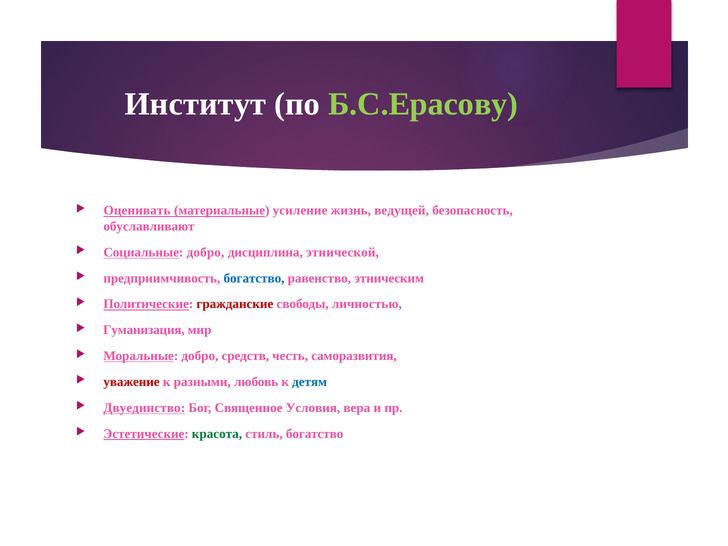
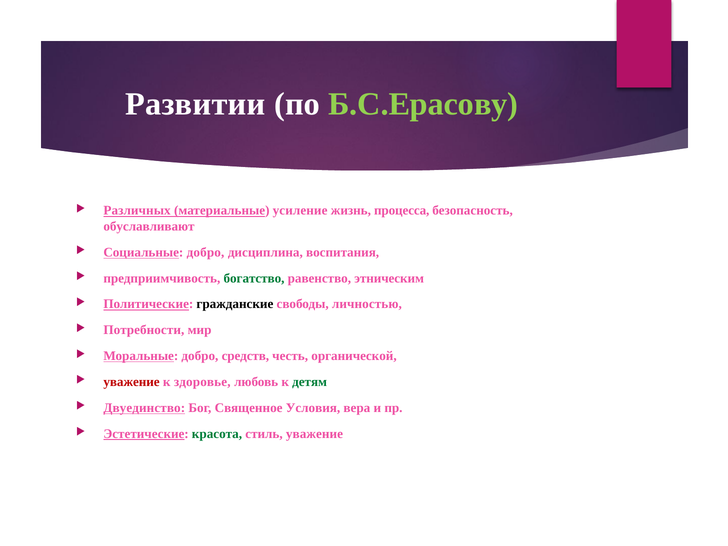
Институт: Институт -> Развитии (195, 104)
Оценивать: Оценивать -> Различных (137, 211)
ведущей: ведущей -> процесса (402, 211)
этнической: этнической -> воспитания (343, 252)
богатство colour: blue -> green (254, 278)
гражданские colour: red -> black (235, 304)
Гуманизация: Гуманизация -> Потребности (144, 330)
саморазвития: саморазвития -> органической (354, 356)
разными: разными -> здоровье (202, 382)
детям colour: blue -> green (310, 382)
стиль богатство: богатство -> уважение (315, 434)
